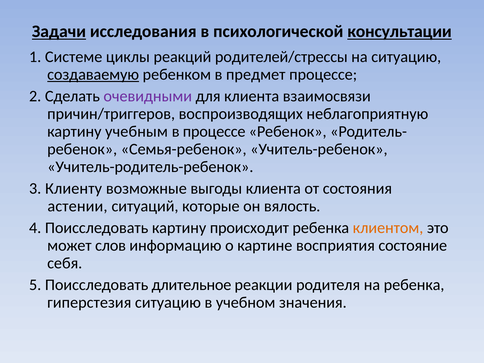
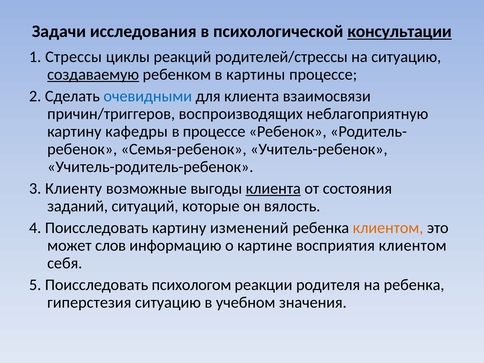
Задачи underline: present -> none (59, 32)
Системе: Системе -> Стрессы (74, 57)
предмет: предмет -> картины (256, 74)
очевидными colour: purple -> blue (148, 96)
учебным: учебным -> кафедры (137, 131)
клиента underline: none -> present (273, 188)
астении: астении -> заданий (78, 206)
происходит: происходит -> изменений (249, 228)
восприятия состояние: состояние -> клиентом (413, 246)
длительное: длительное -> психологом (191, 285)
